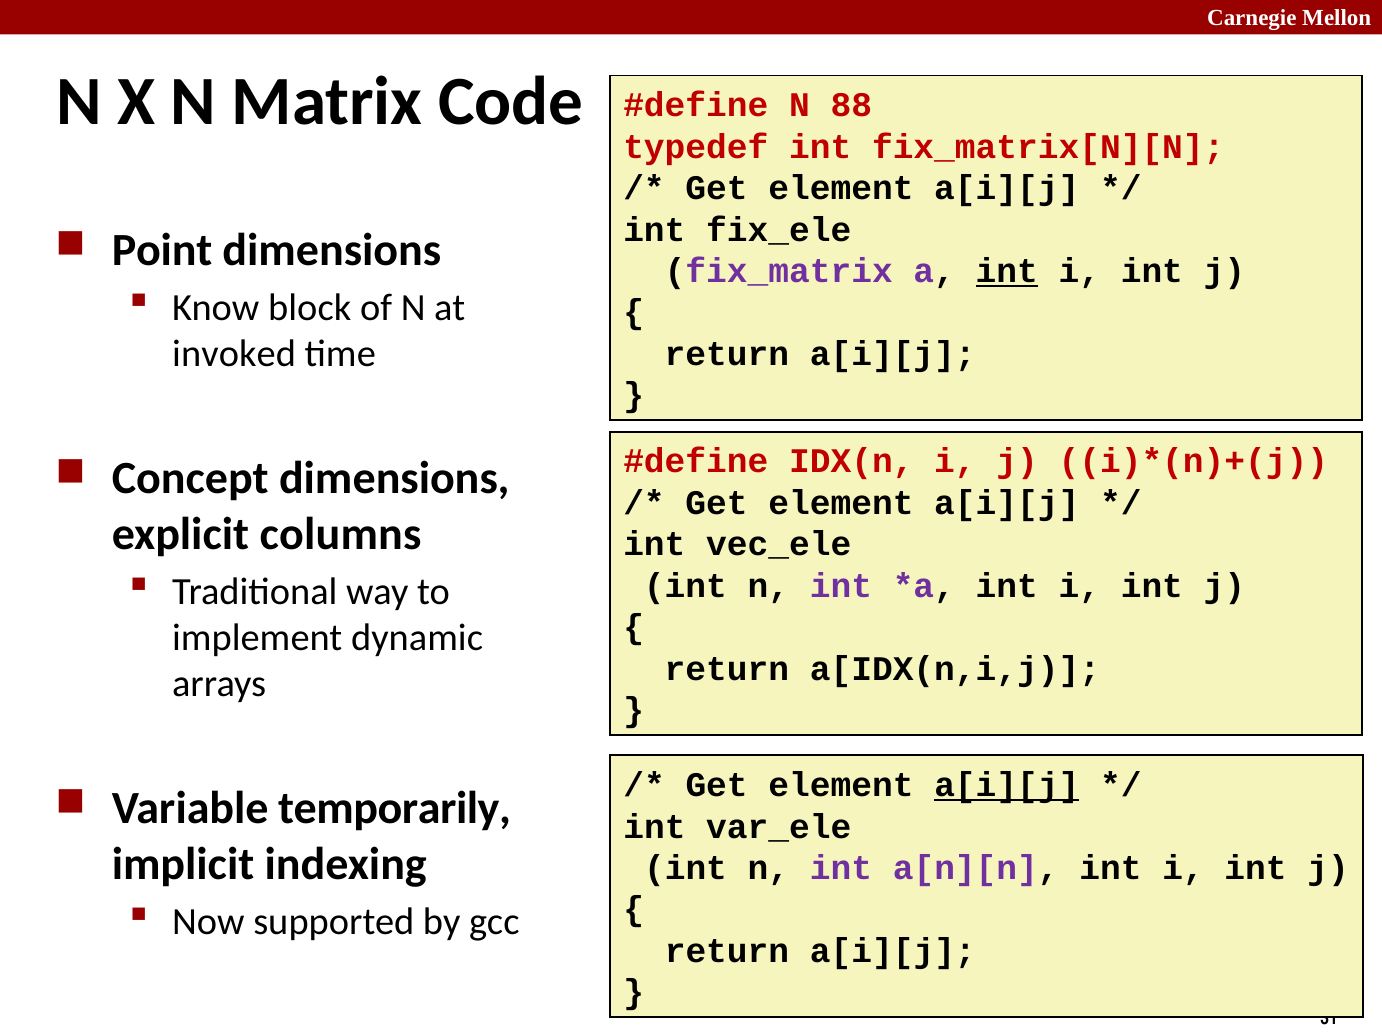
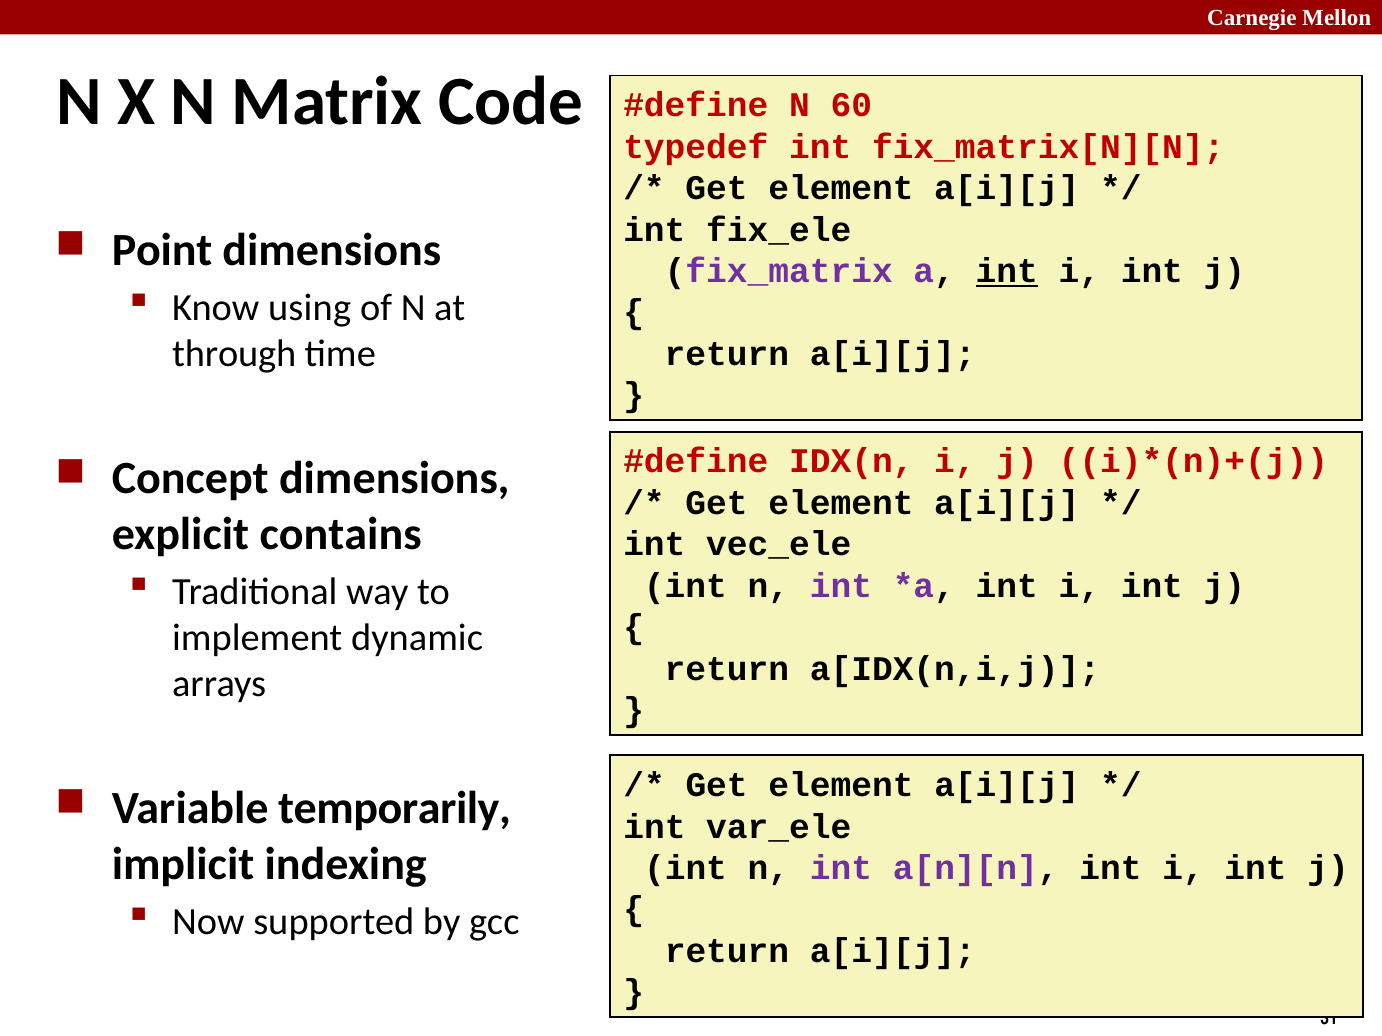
88: 88 -> 60 (851, 105)
block: block -> using (310, 308)
invoked: invoked -> through (234, 354)
columns: columns -> contains (341, 534)
a[i][j underline: present -> none (1007, 786)
